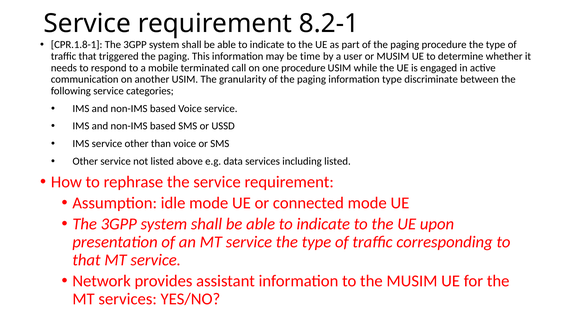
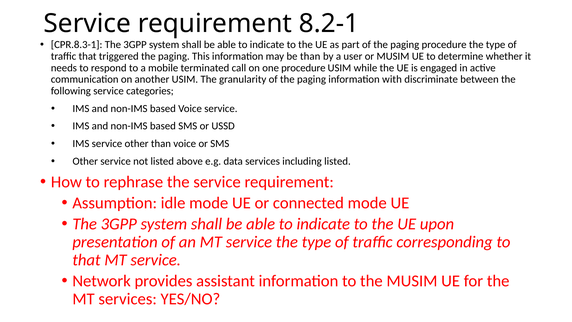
CPR.1.8-1: CPR.1.8-1 -> CPR.8.3-1 (77, 45)
be time: time -> than (310, 56)
information type: type -> with (392, 79)
